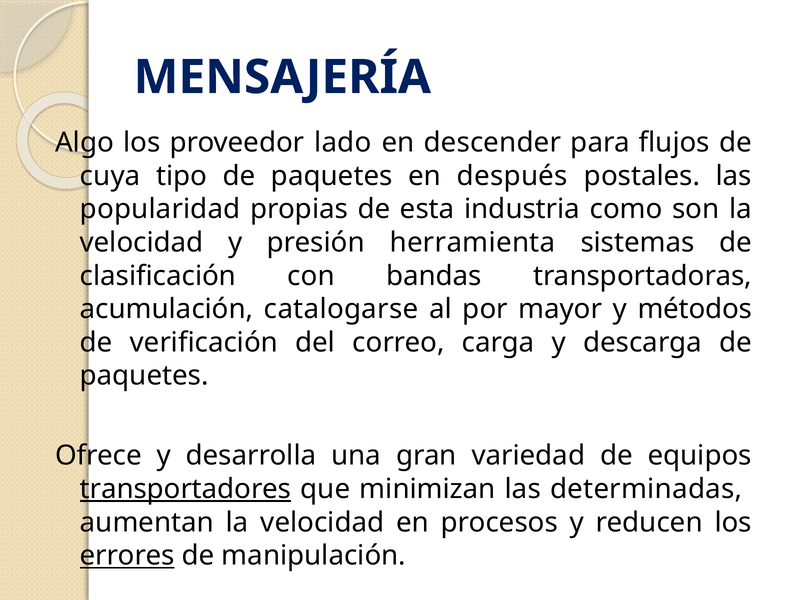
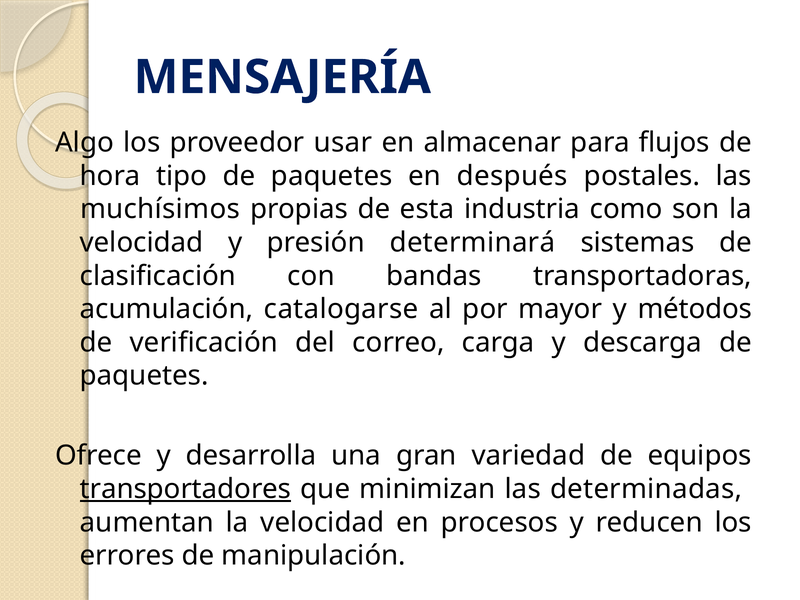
lado: lado -> usar (343, 143)
descender: descender -> almacenar (492, 143)
cuya: cuya -> hora (110, 176)
popularidad: popularidad -> muchísimos (160, 209)
herramienta: herramienta -> determinará (472, 243)
errores underline: present -> none (127, 556)
